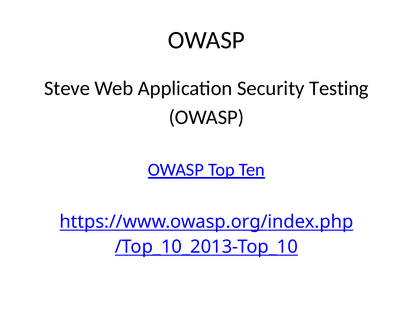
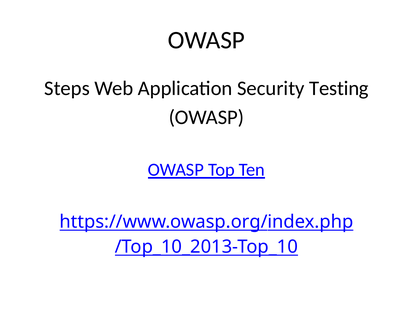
Steve: Steve -> Steps (67, 88)
